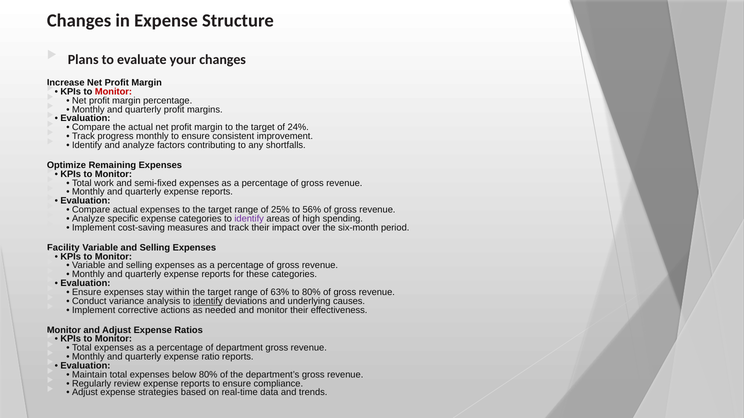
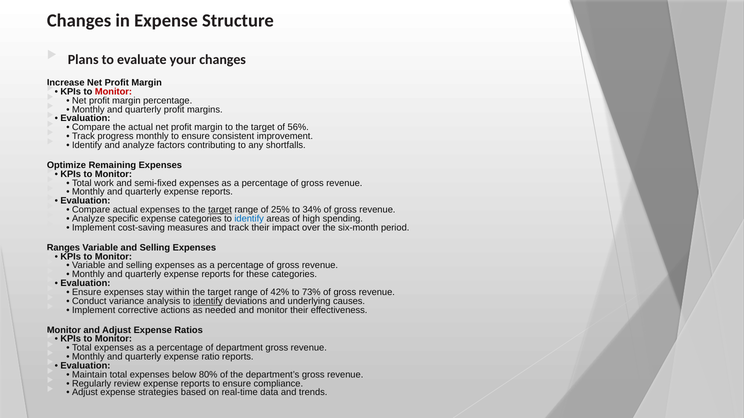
24%: 24% -> 56% (298, 127)
target underline: none -> present (220, 210)
56%: 56% -> 34% (312, 210)
identify colour: purple -> blue (249, 219)
Facility: Facility -> Ranges (63, 248)
63%: 63% -> 42% (280, 292)
to 80%: 80% -> 73% (311, 292)
